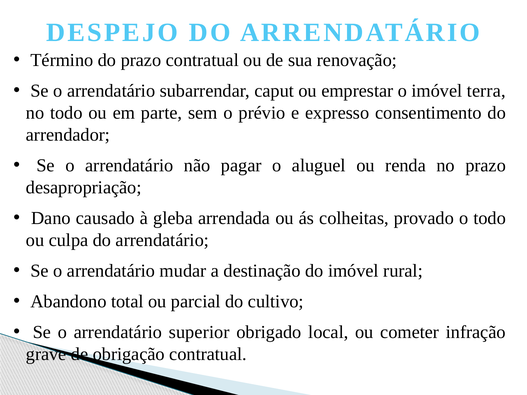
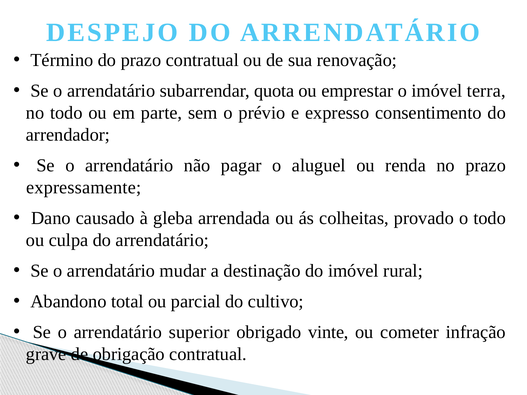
caput: caput -> quota (274, 91)
desapropriação: desapropriação -> expressamente (84, 187)
local: local -> vinte (328, 332)
